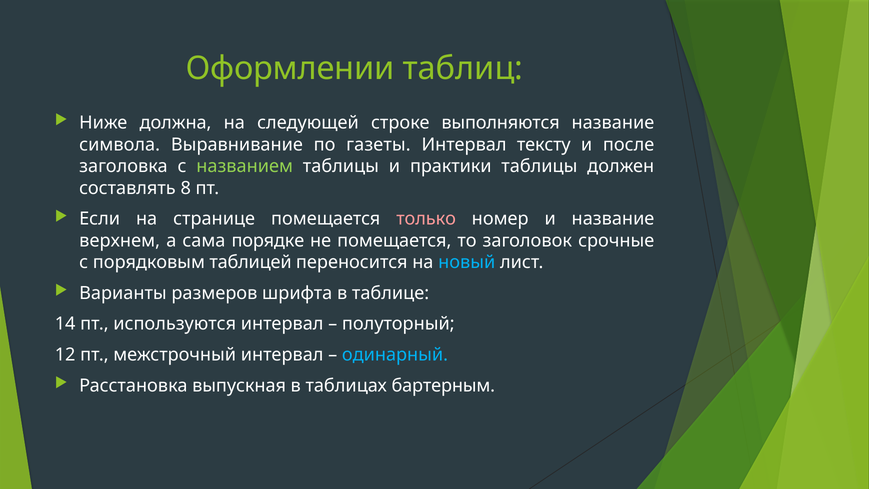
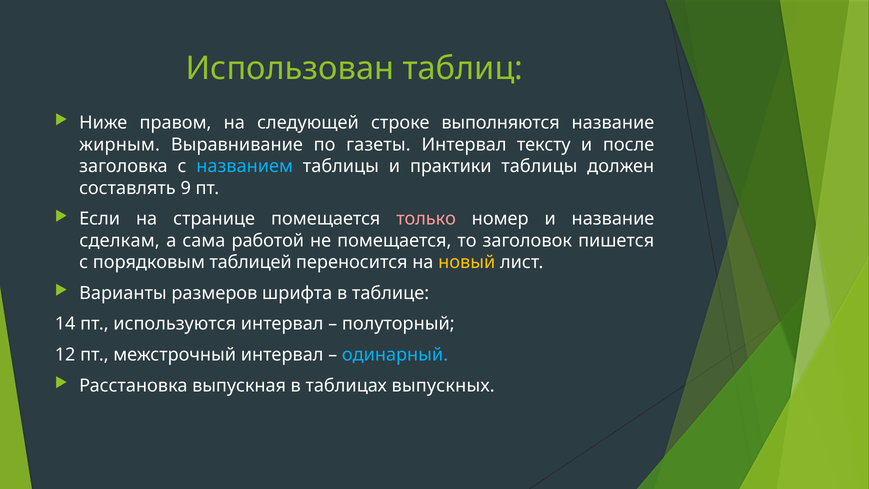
Оформлении: Оформлении -> Использован (290, 69)
должна: должна -> правом (175, 123)
символа: символа -> жирным (120, 145)
названием colour: light green -> light blue (245, 166)
8: 8 -> 9 (186, 188)
верхнем: верхнем -> сделкам (120, 241)
порядке: порядке -> работой (268, 241)
срочные: срочные -> пишется (616, 241)
новый colour: light blue -> yellow (467, 262)
бартерным: бартерным -> выпускных (443, 385)
